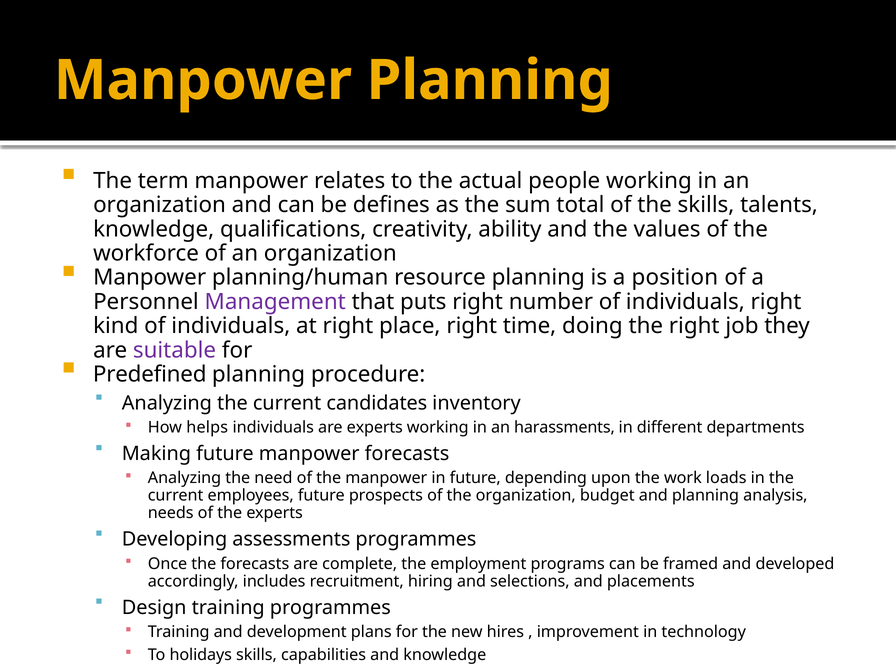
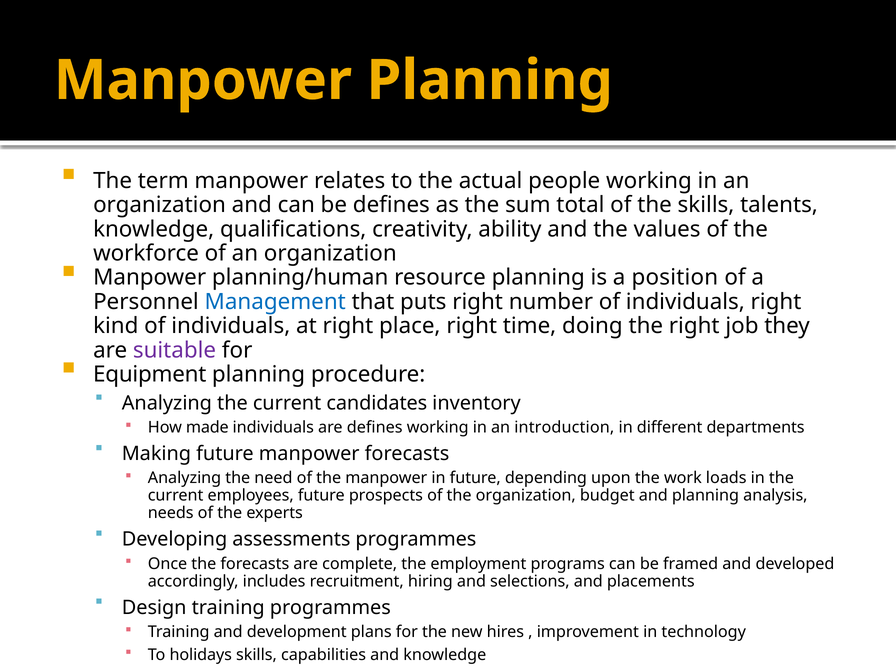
Management colour: purple -> blue (275, 302)
Predefined: Predefined -> Equipment (150, 374)
helps: helps -> made (207, 428)
are experts: experts -> defines (375, 428)
harassments: harassments -> introduction (564, 428)
